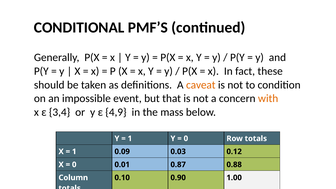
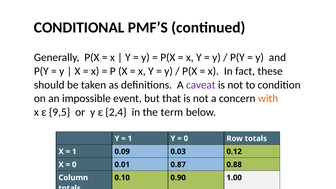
caveat colour: orange -> purple (201, 85)
3,4: 3,4 -> 9,5 (60, 112)
4,9: 4,9 -> 2,4 (116, 112)
mass: mass -> term (172, 112)
